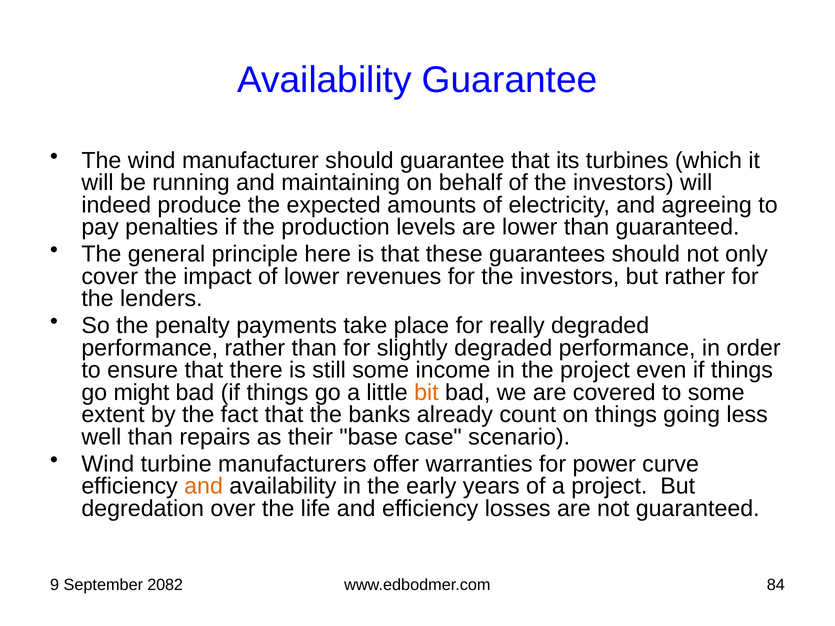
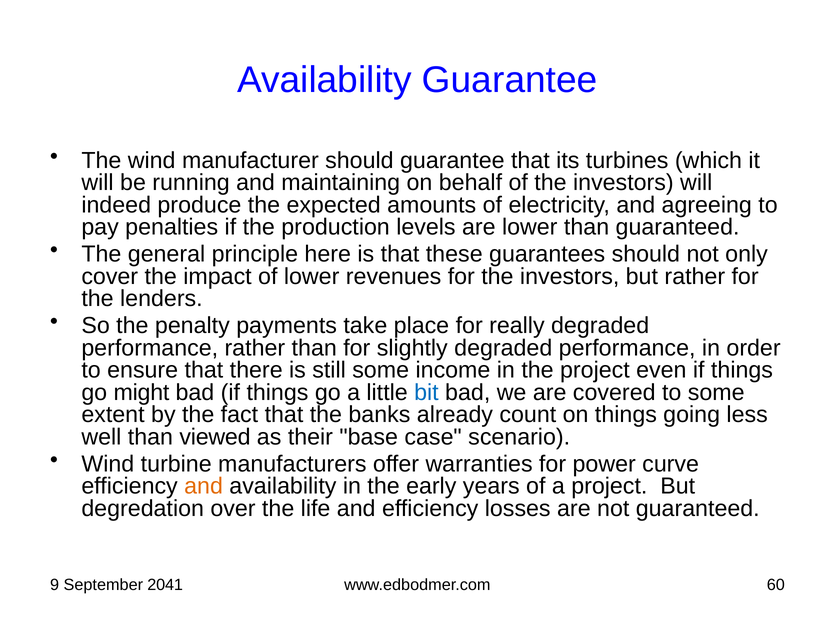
bit colour: orange -> blue (426, 393)
repairs: repairs -> viewed (215, 437)
2082: 2082 -> 2041 (165, 585)
84: 84 -> 60 (776, 585)
